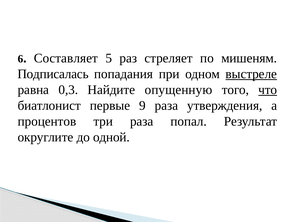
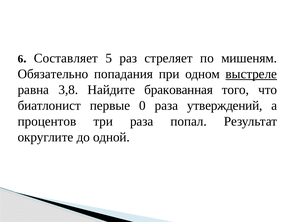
Подписалась: Подписалась -> Обязательно (53, 74)
0,3: 0,3 -> 3,8 (68, 90)
опущенную: опущенную -> бракованная (179, 90)
что underline: present -> none (268, 90)
9: 9 -> 0 (142, 105)
утверждения: утверждения -> утверждений (225, 105)
